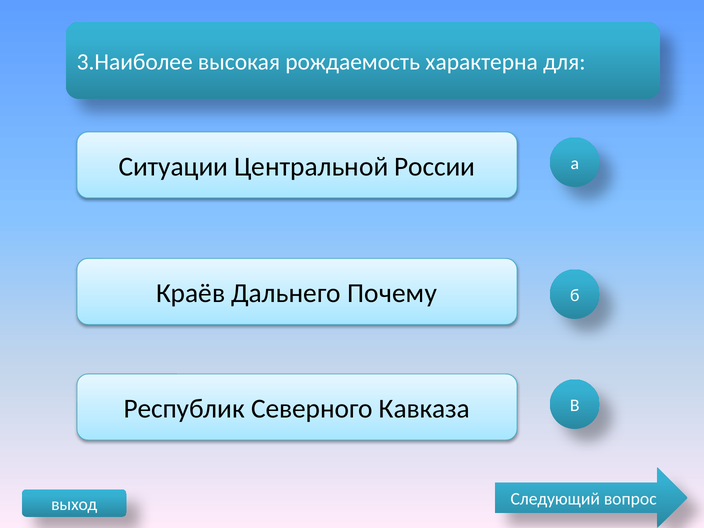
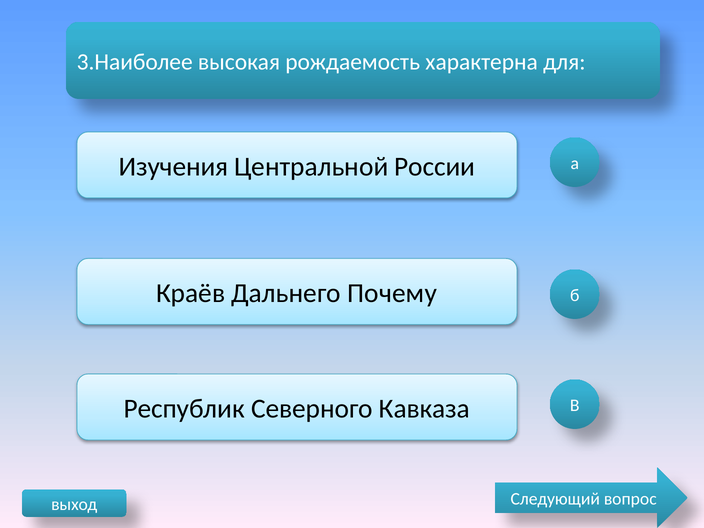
Ситуации: Ситуации -> Изучения (173, 167)
